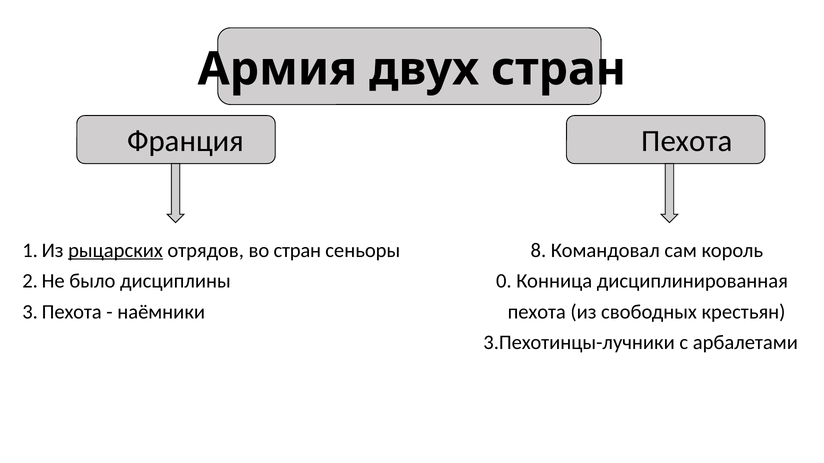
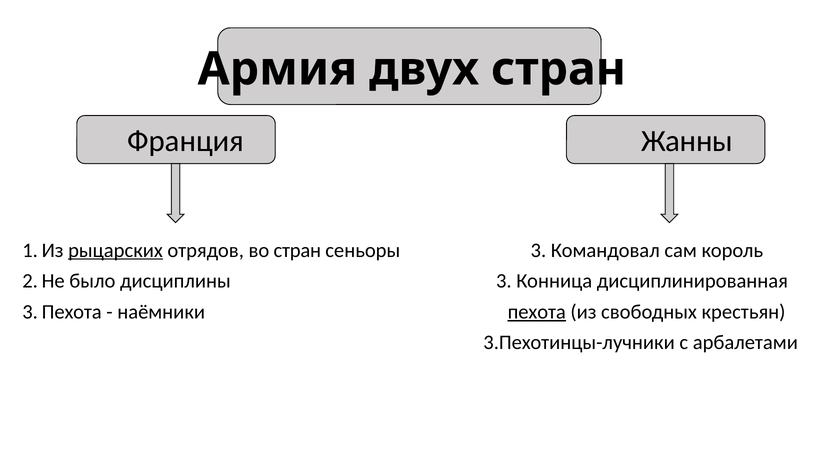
Франция Пехота: Пехота -> Жанны (687, 141)
сеньоры 8: 8 -> 3 (538, 251)
дисциплины 0: 0 -> 3 (504, 281)
пехота underline: none -> present (537, 312)
